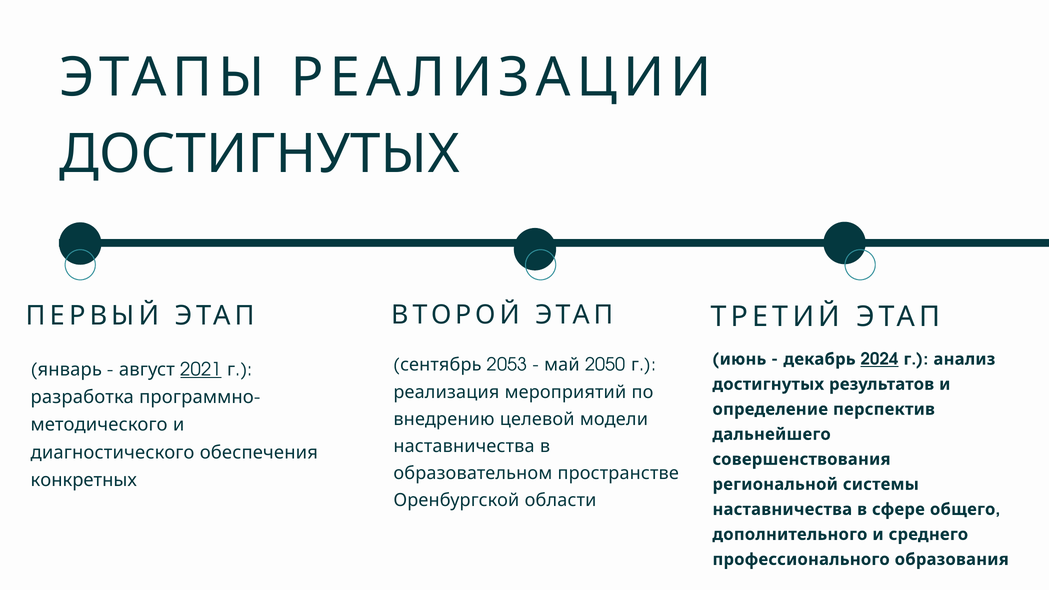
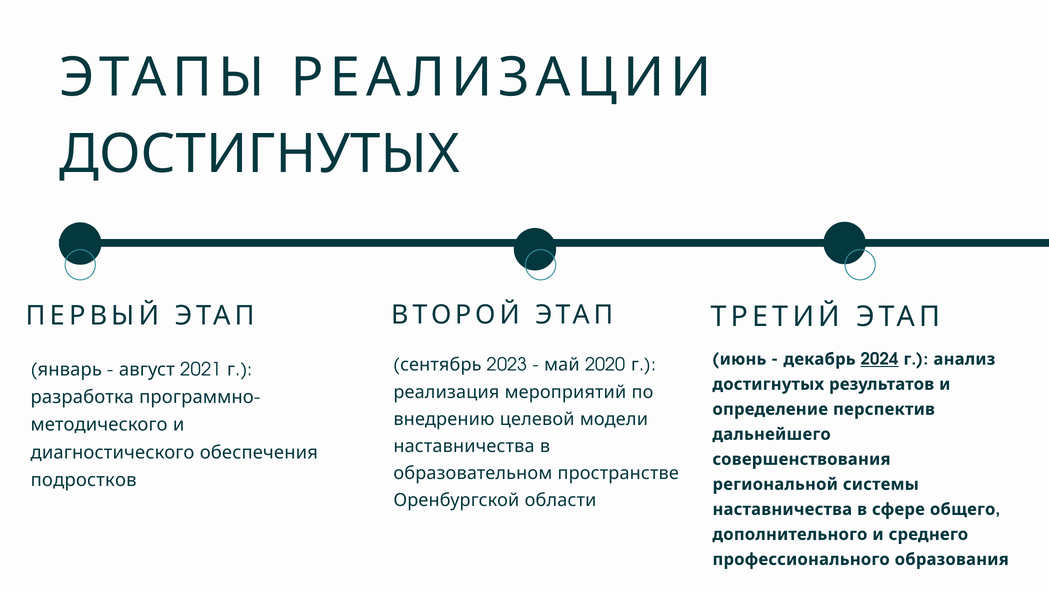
2053: 2053 -> 2023 (507, 365)
2050: 2050 -> 2020 (605, 365)
2021 underline: present -> none (201, 370)
конкретных: конкретных -> подростков (84, 480)
